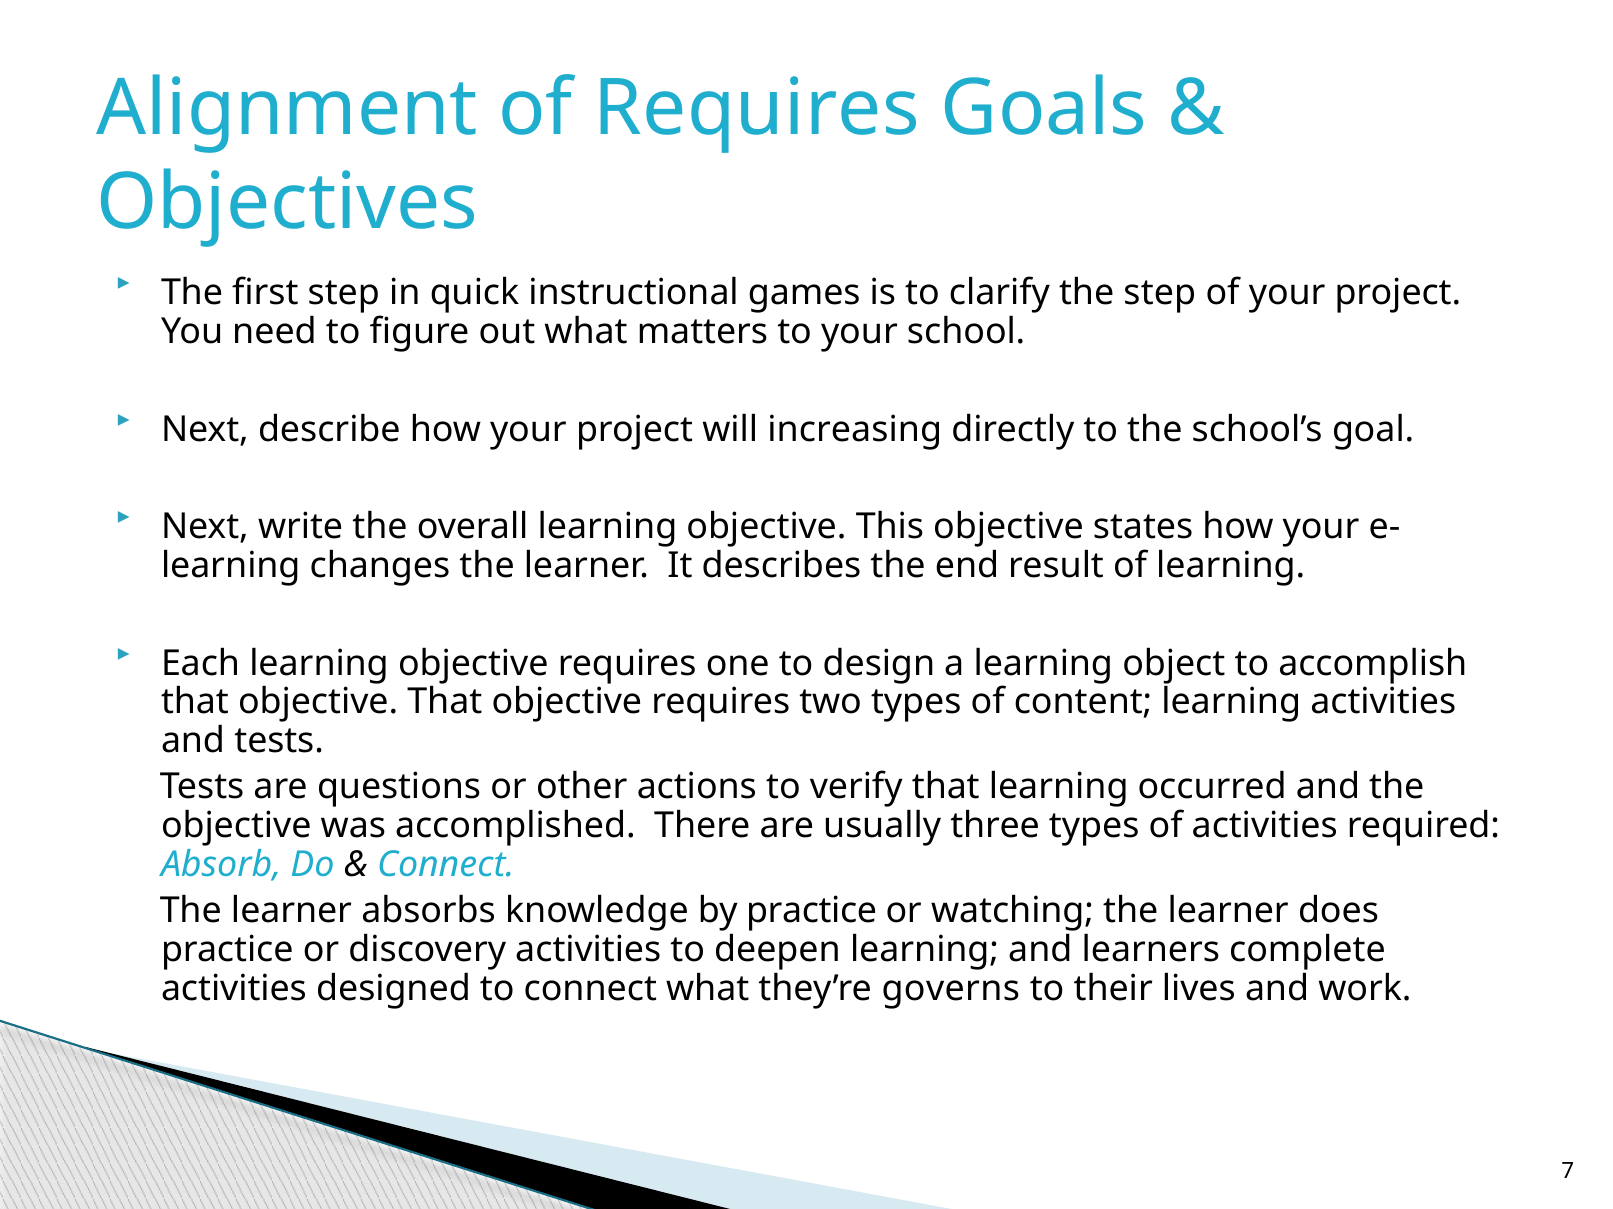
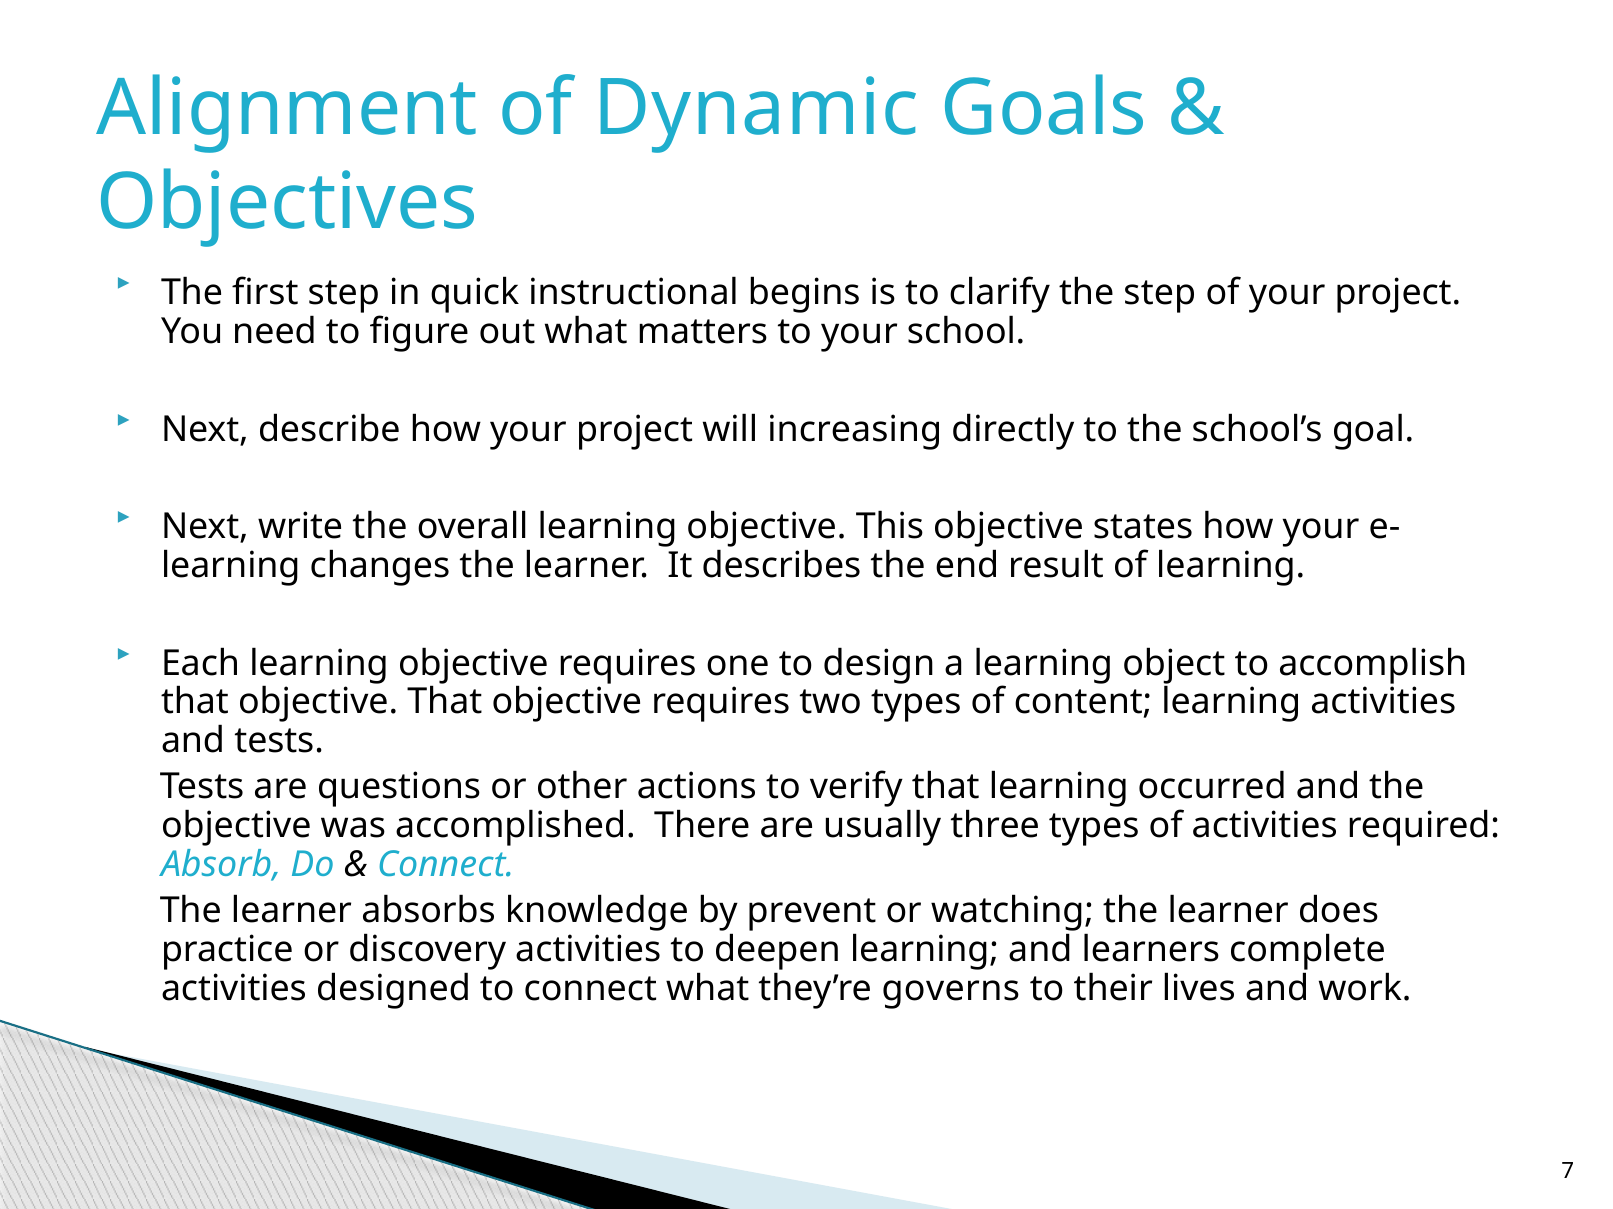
of Requires: Requires -> Dynamic (756, 109)
games: games -> begins (804, 293)
by practice: practice -> prevent (811, 912)
